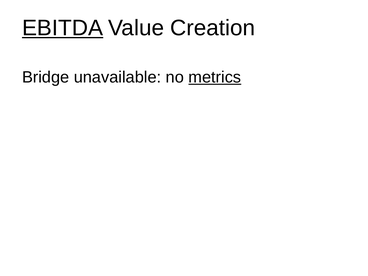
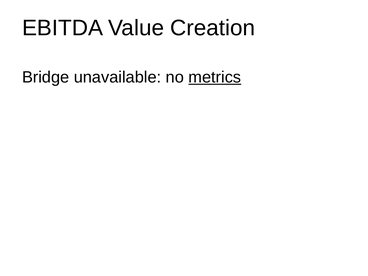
EBITDA underline: present -> none (63, 28)
